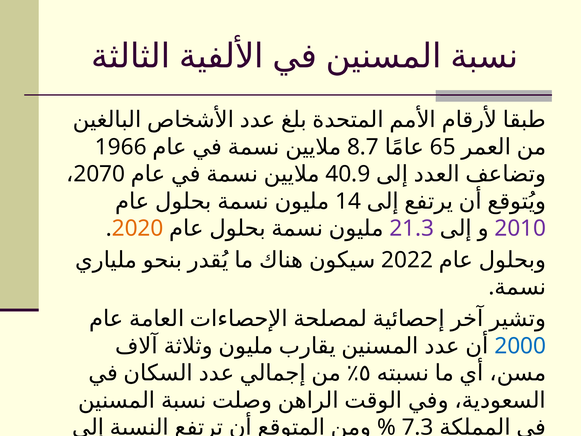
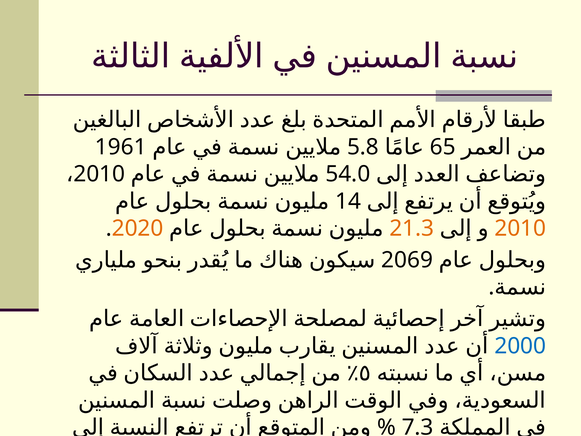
1966: 1966 -> 1961 (121, 147)
8.7: 8.7 -> 5.8 (363, 147)
2070: 2070 -> 2010 (99, 174)
40.9: 40.9 -> 54.0 (348, 174)
21.3 colour: purple -> orange (412, 228)
2010 colour: purple -> orange (520, 228)
2022: 2022 -> 2069 (407, 260)
